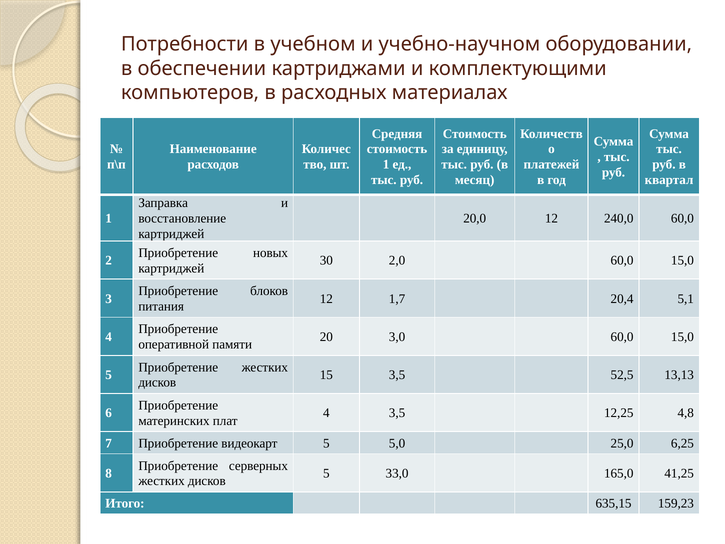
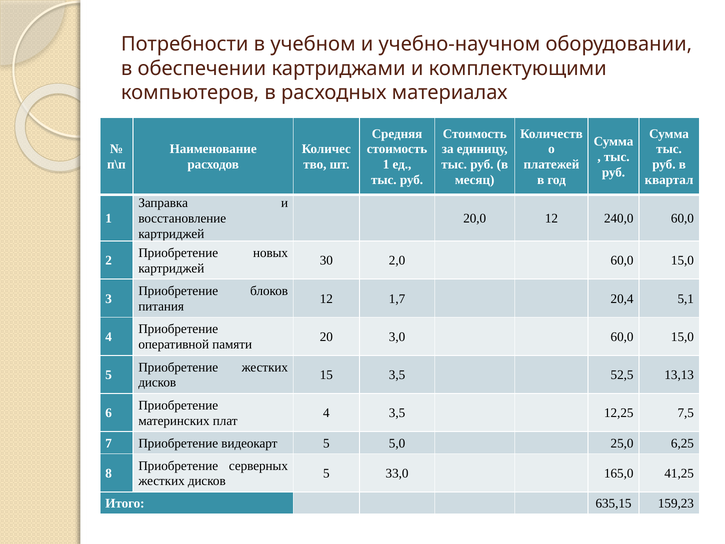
4,8: 4,8 -> 7,5 (686, 413)
